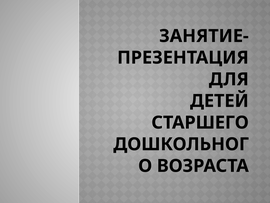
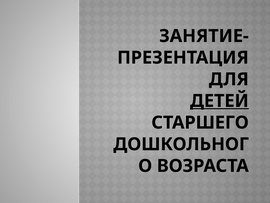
ДЕТЕЙ underline: none -> present (219, 101)
